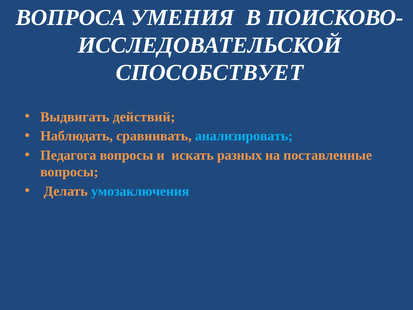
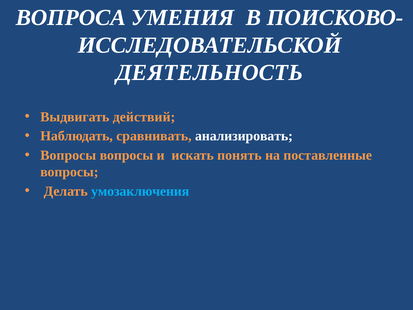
СПОСОБСТВУЕТ: СПОСОБСТВУЕТ -> ДЕЯТЕЛЬНОСТЬ (210, 73)
анализировать colour: light blue -> white (244, 136)
Педагога: Педагога -> Вопросы (68, 155)
разных: разных -> понять (239, 155)
